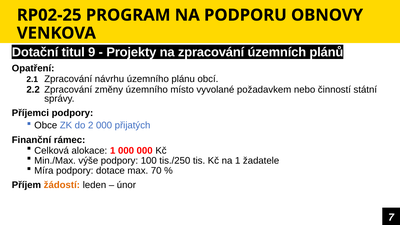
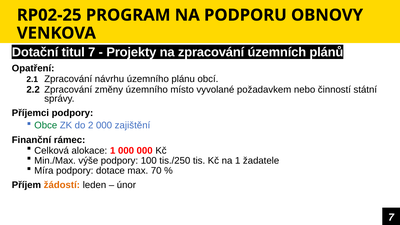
titul 9: 9 -> 7 (92, 52)
Obce colour: black -> green (46, 125)
přijatých: přijatých -> zajištění (133, 125)
